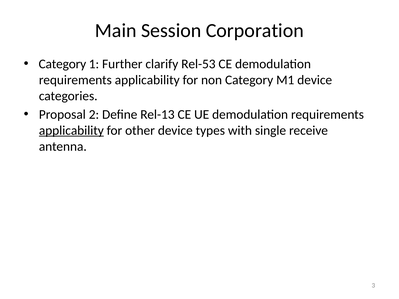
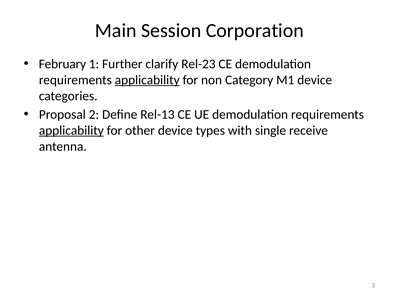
Category: Category -> February (62, 64)
Rel-53: Rel-53 -> Rel-23 (198, 64)
applicability underline: none -> present (147, 80)
